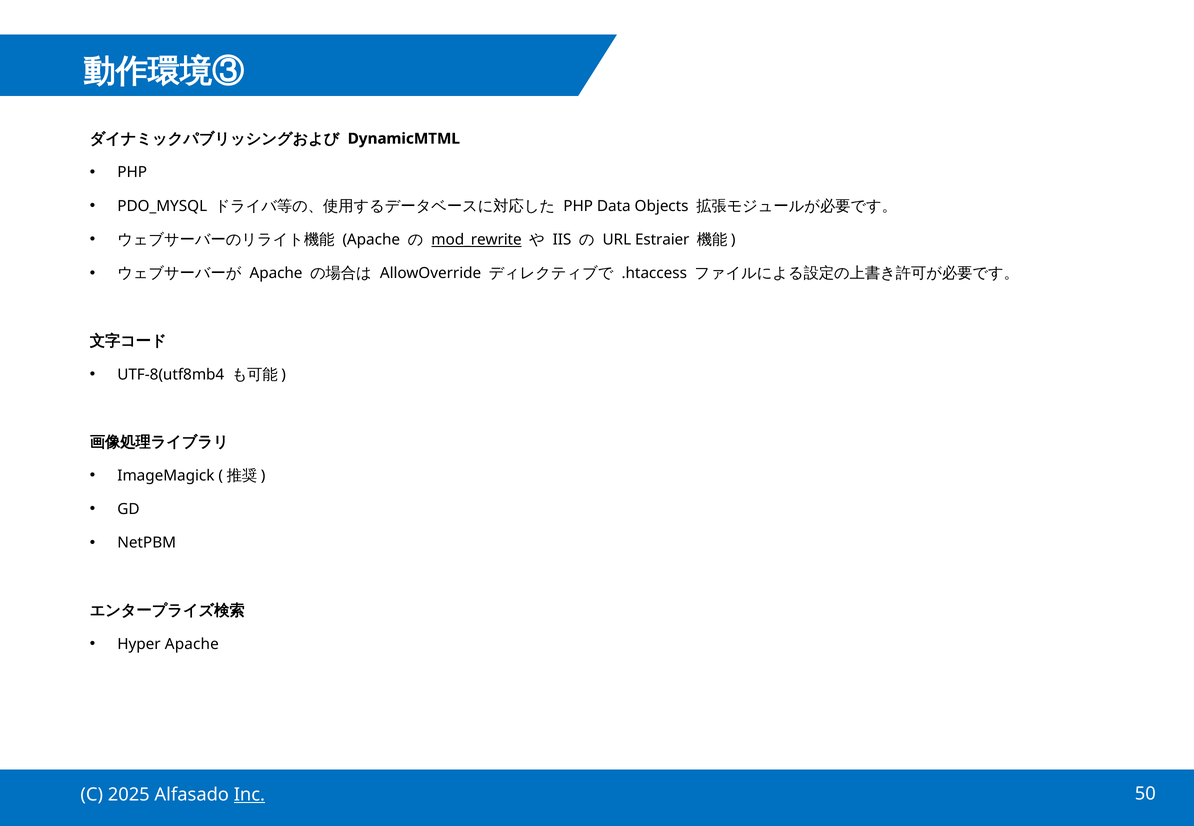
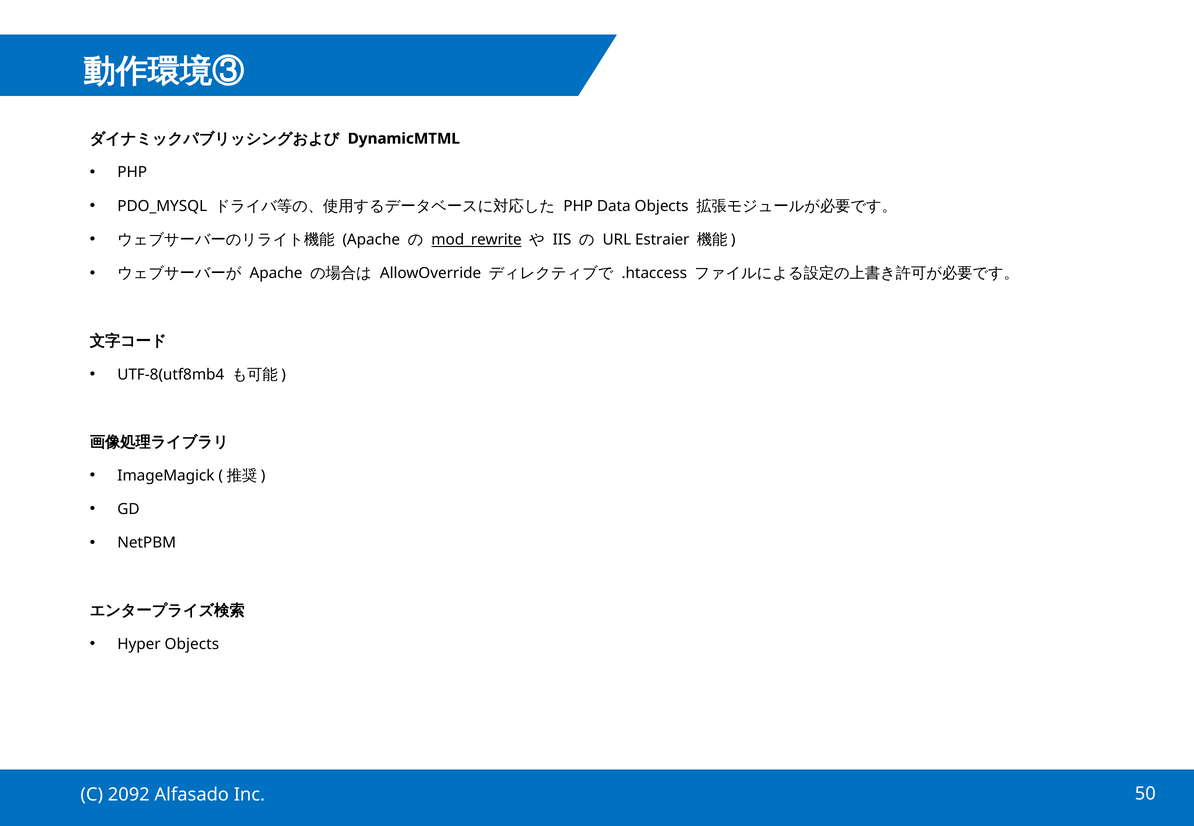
Hyper Apache: Apache -> Objects (192, 644)
2025: 2025 -> 2092 (129, 795)
Inc underline: present -> none (249, 795)
